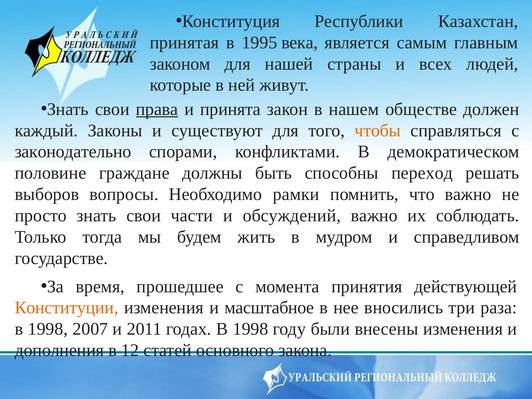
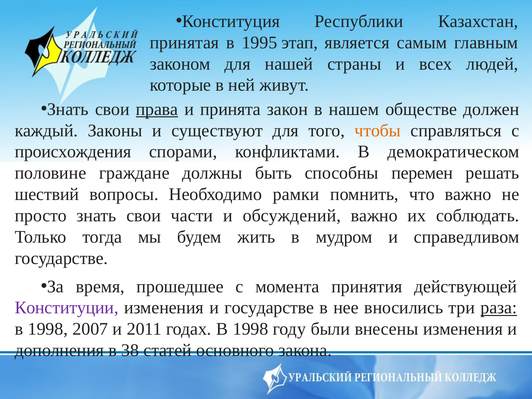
века: века -> этап (300, 43)
законодательно: законодательно -> происхождения (73, 152)
переход: переход -> перемен (422, 173)
выборов: выборов -> шествий (47, 194)
Конституции colour: orange -> purple (67, 308)
и масштабное: масштабное -> государстве (269, 308)
раза underline: none -> present (499, 308)
12: 12 -> 38 (130, 350)
